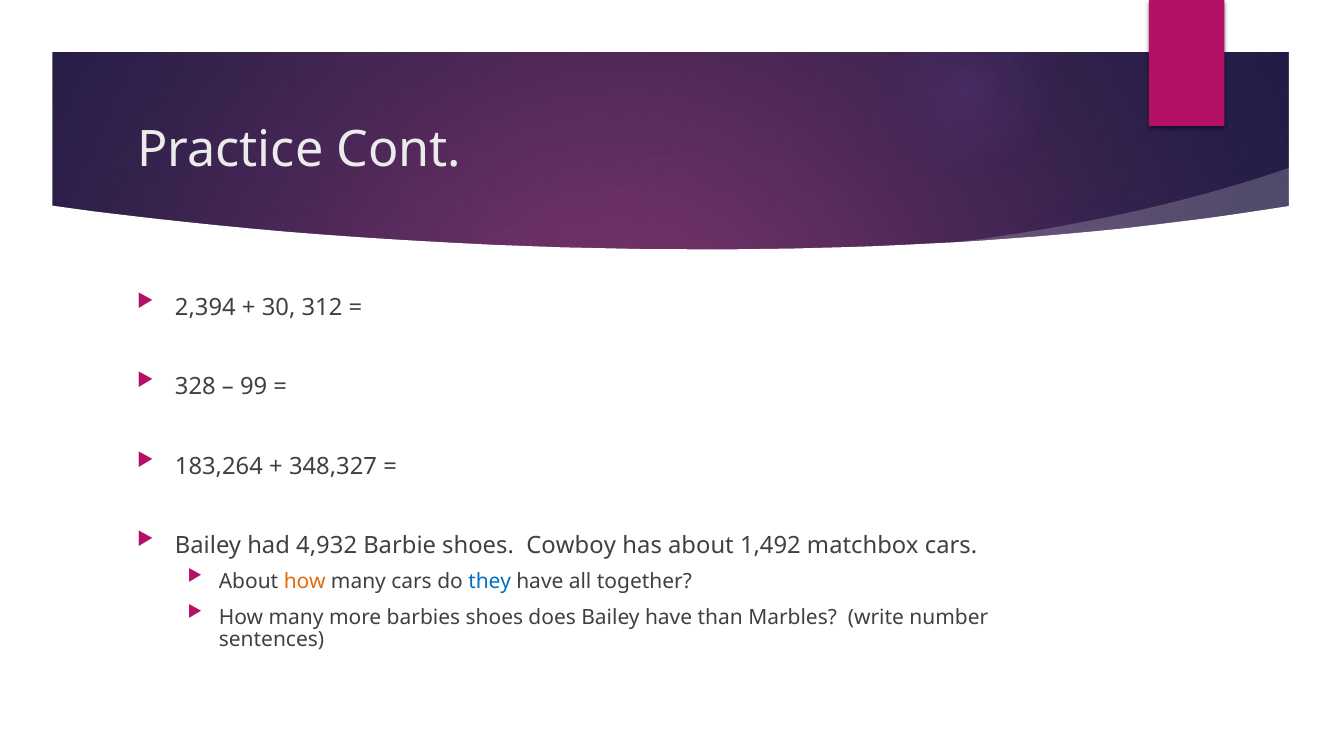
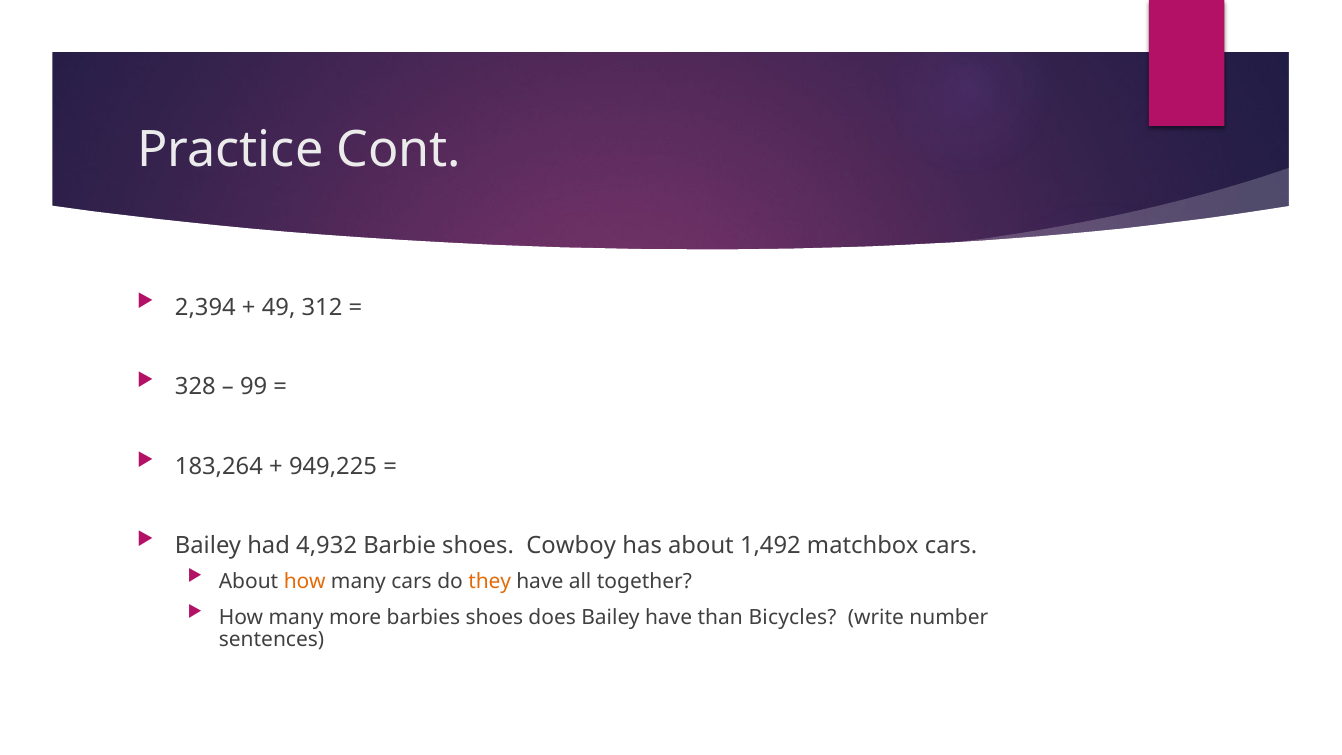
30: 30 -> 49 (279, 308)
348,327: 348,327 -> 949,225 (333, 466)
they colour: blue -> orange (490, 582)
Marbles: Marbles -> Bicycles (793, 617)
